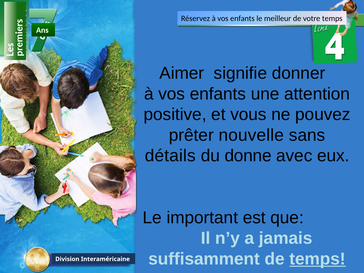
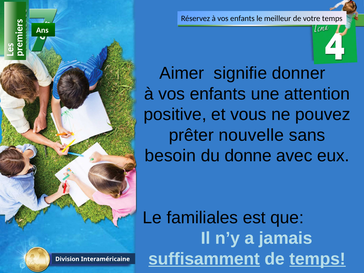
détails: détails -> besoin (170, 156)
important: important -> familiales (202, 218)
suffisamment underline: none -> present (204, 259)
